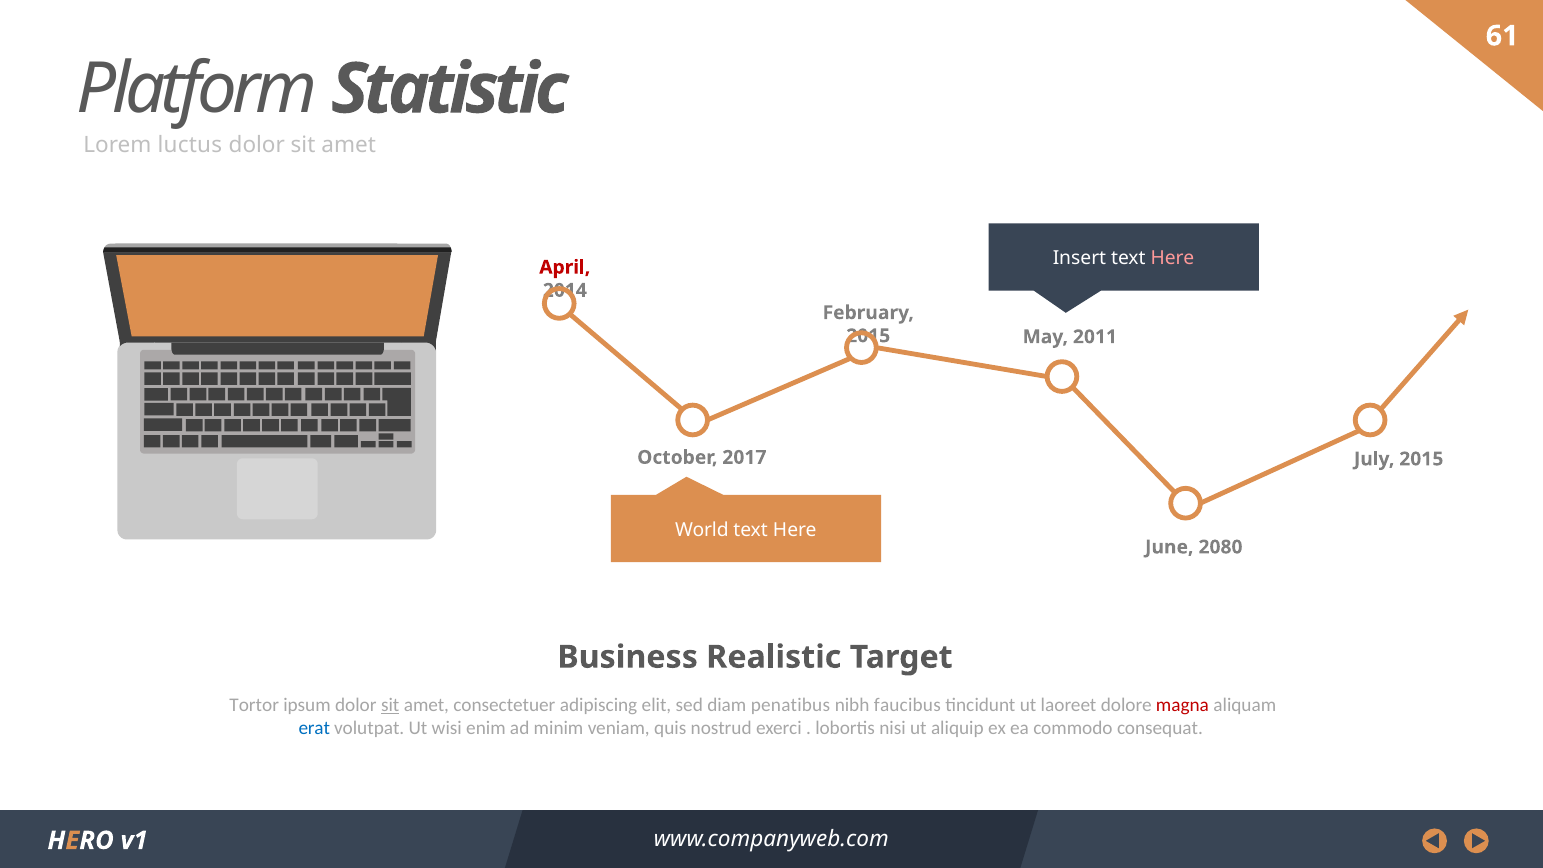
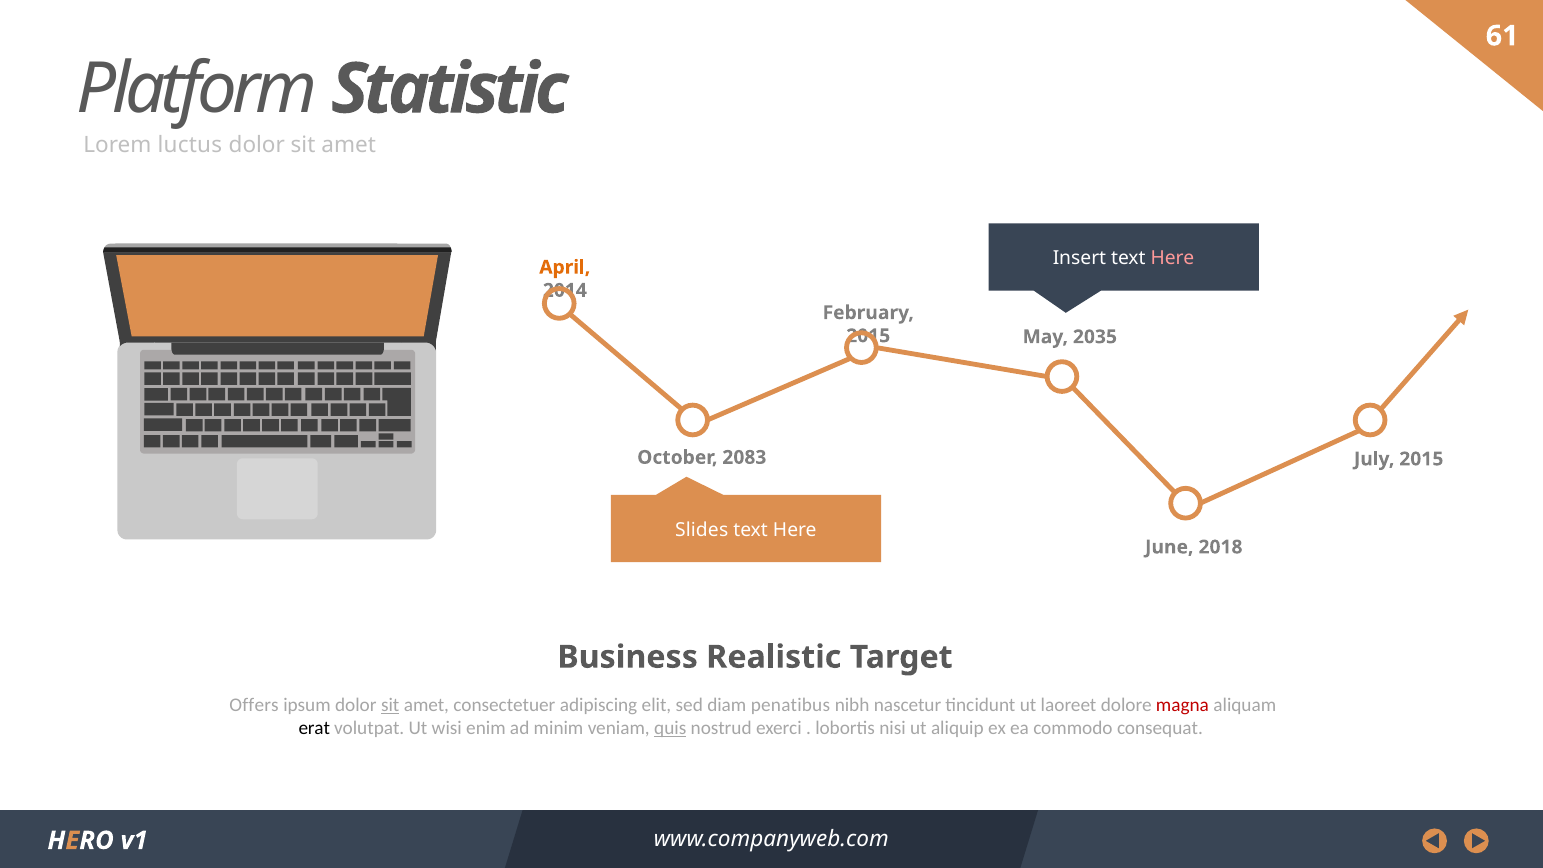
April colour: red -> orange (565, 267)
2011: 2011 -> 2035 (1095, 337)
2017: 2017 -> 2083 (744, 457)
World: World -> Slides (702, 530)
2080: 2080 -> 2018 (1221, 547)
Tortor: Tortor -> Offers (254, 705)
faucibus: faucibus -> nascetur (908, 705)
erat colour: blue -> black (314, 728)
quis underline: none -> present (670, 728)
